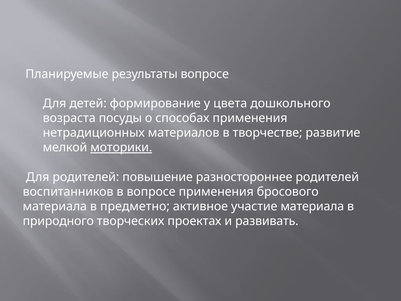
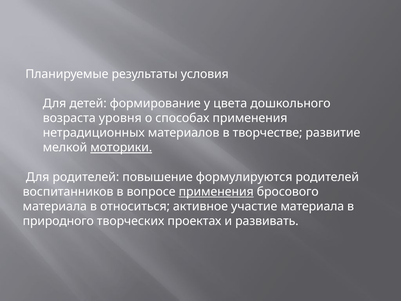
результаты вопросе: вопросе -> условия (205, 74)
посуды: посуды -> уровня (120, 118)
разностороннее: разностороннее -> формулируются (244, 177)
применения underline: none -> present (216, 192)
предметно: предметно -> относиться (135, 206)
